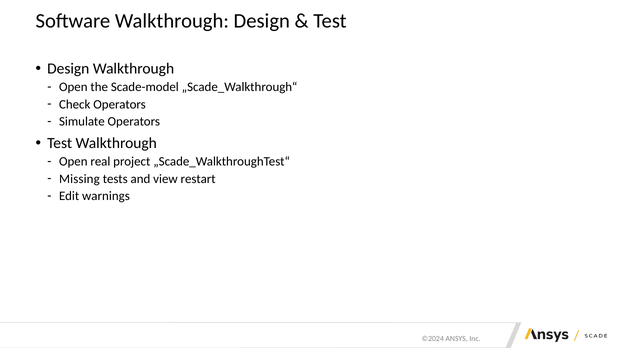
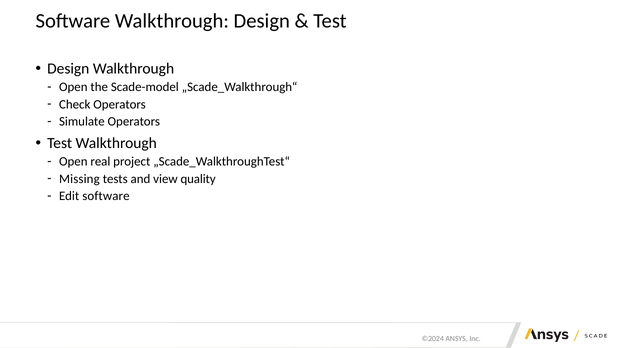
restart: restart -> quality (198, 179)
Edit warnings: warnings -> software (106, 196)
